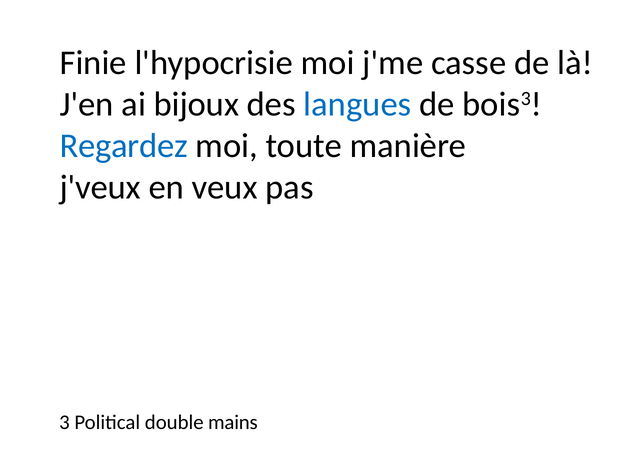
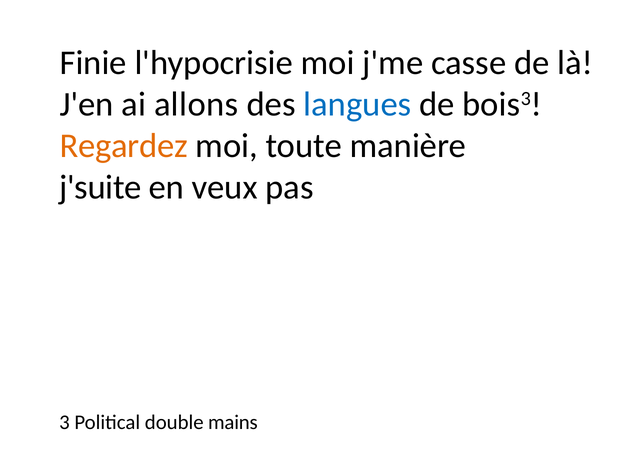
bijoux: bijoux -> allons (196, 104)
Regardez colour: blue -> orange (124, 146)
j'veux: j'veux -> j'suite (100, 187)
